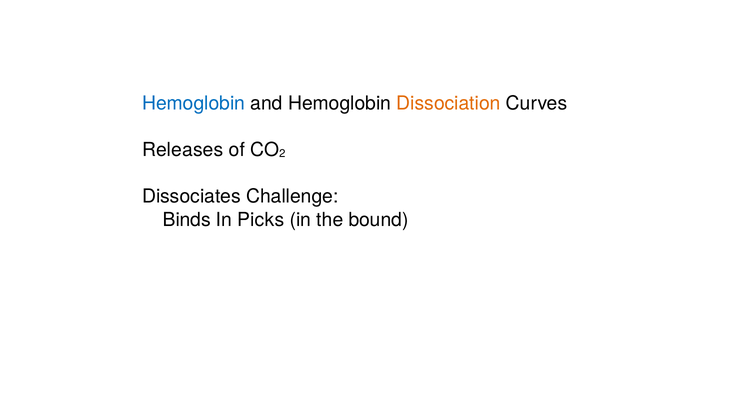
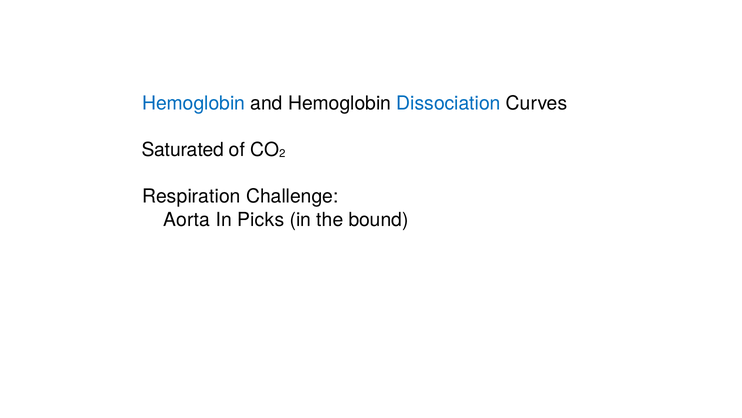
Dissociation colour: orange -> blue (449, 103)
Releases: Releases -> Saturated (183, 150)
Dissociates: Dissociates -> Respiration (191, 196)
Binds: Binds -> Aorta (187, 219)
